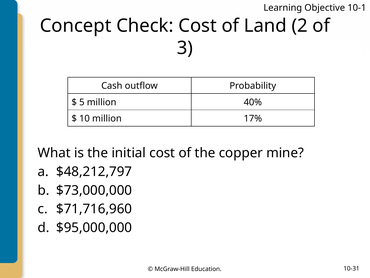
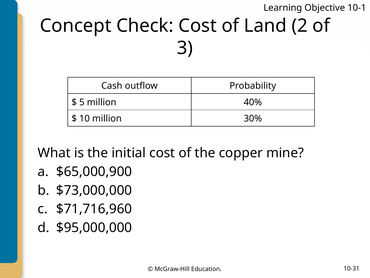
17%: 17% -> 30% (253, 118)
$48,212,797: $48,212,797 -> $65,000,900 (94, 171)
